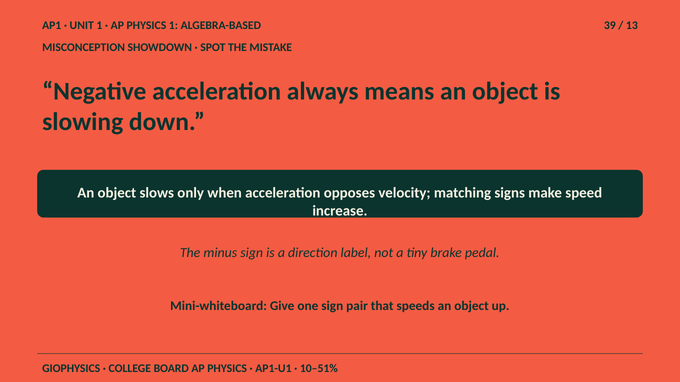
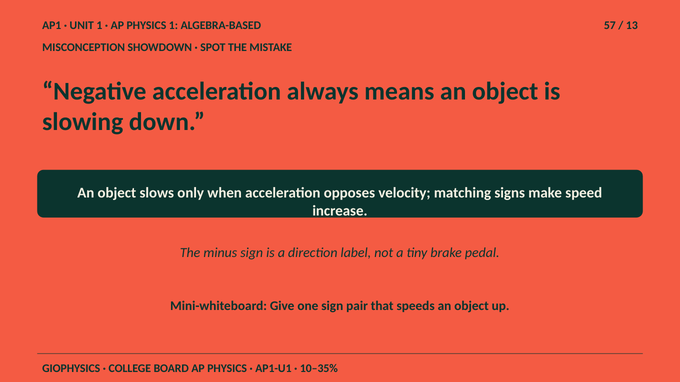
39: 39 -> 57 (610, 25)
10–51%: 10–51% -> 10–35% (319, 369)
